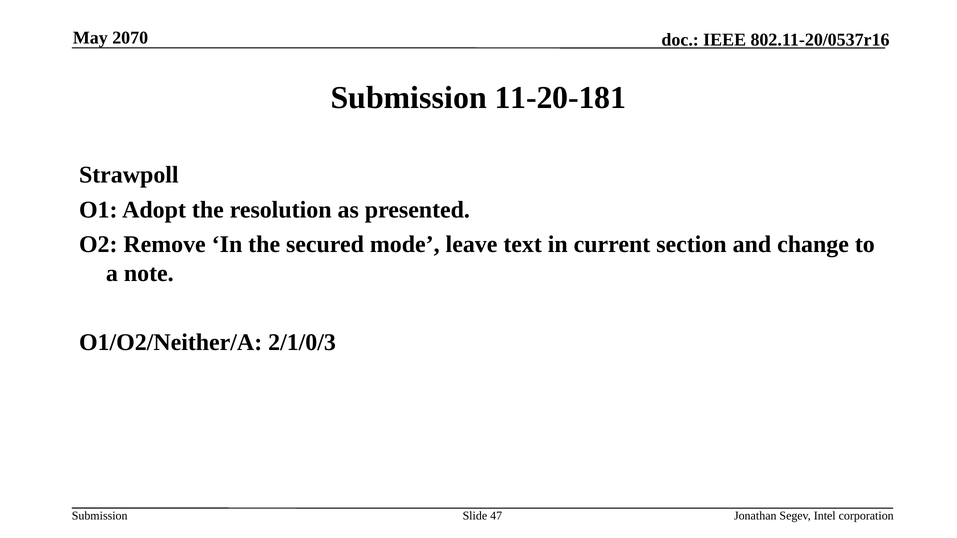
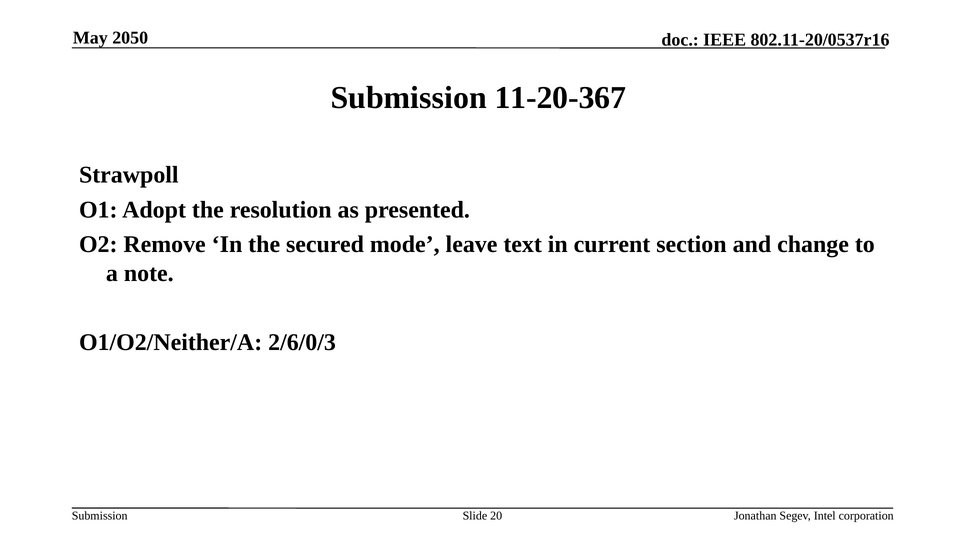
2070: 2070 -> 2050 (130, 38)
11-20-181: 11-20-181 -> 11-20-367 (560, 98)
2/1/0/3: 2/1/0/3 -> 2/6/0/3 (302, 343)
47: 47 -> 20 (496, 516)
